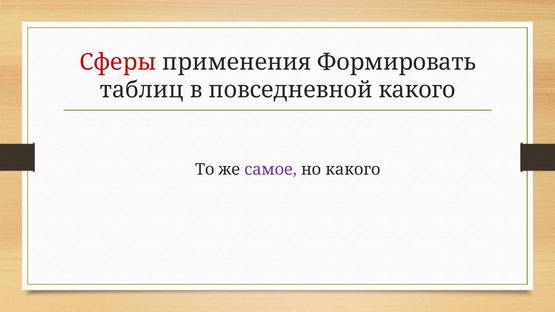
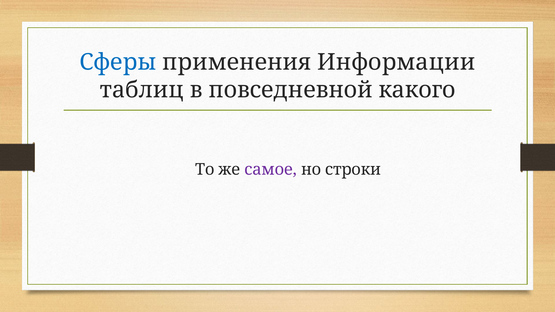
Сферы colour: red -> blue (118, 62)
Формировать: Формировать -> Информации (396, 62)
но какого: какого -> строки (353, 170)
